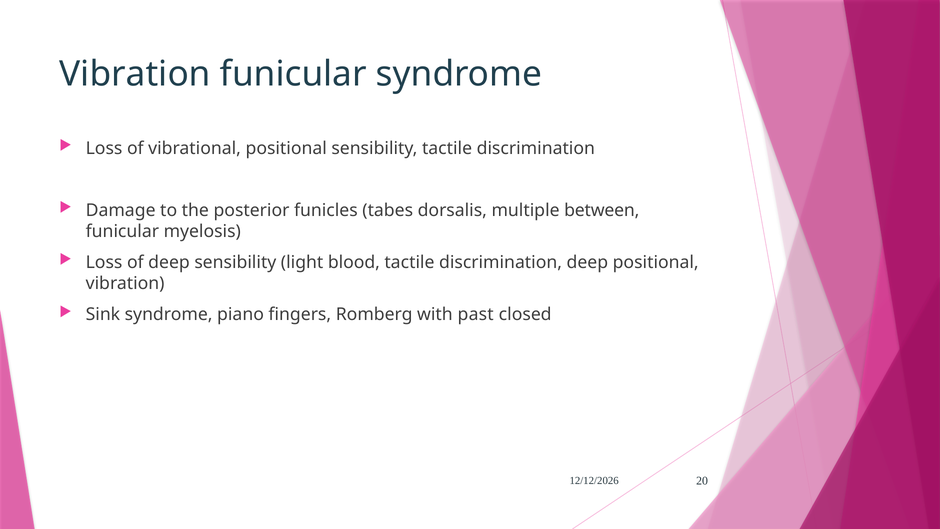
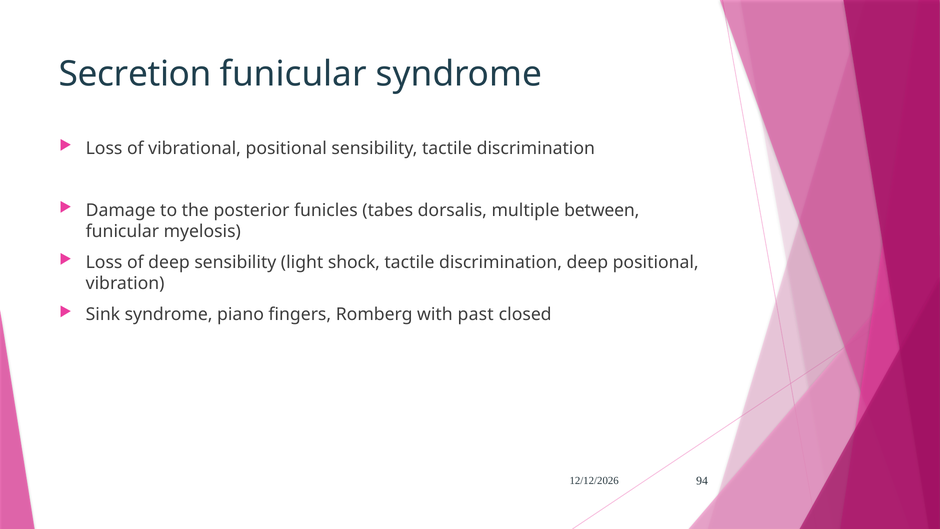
Vibration: Vibration -> Secretion (135, 74)
blood: blood -> shock (354, 262)
20: 20 -> 94 (702, 481)
